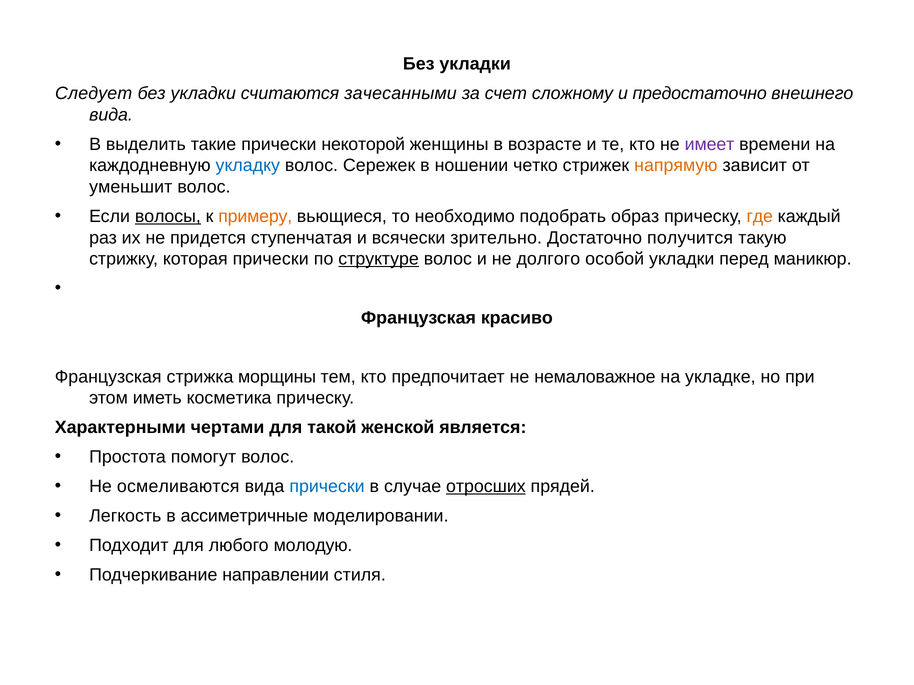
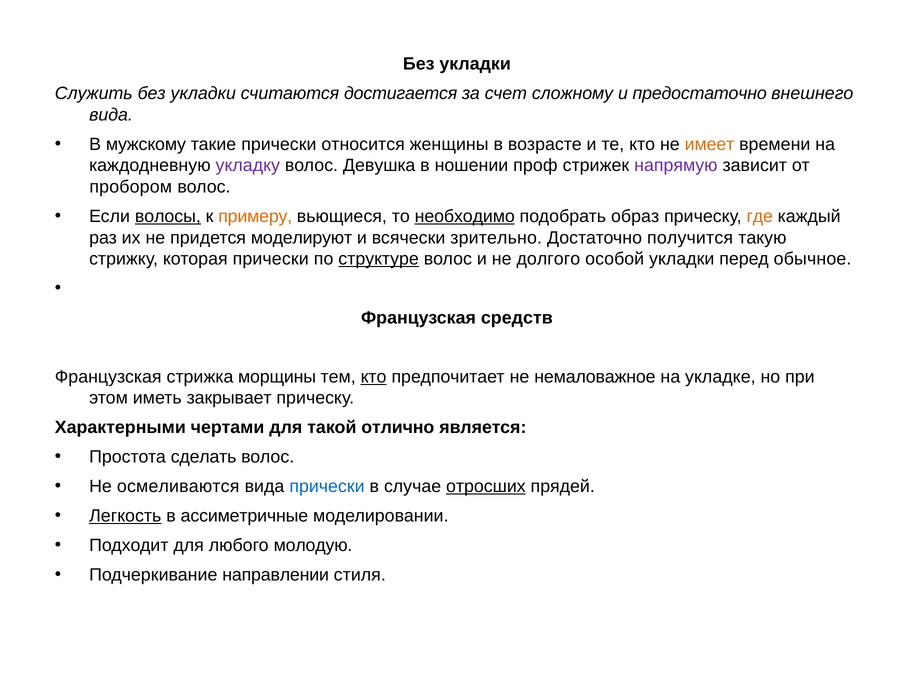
Следует: Следует -> Служить (94, 94)
зачесанными: зачесанными -> достигается (401, 94)
выделить: выделить -> мужскому (146, 144)
некоторой: некоторой -> относится (363, 144)
имеет colour: purple -> orange (710, 144)
укладку colour: blue -> purple (248, 166)
Сережек: Сережек -> Девушка (379, 166)
четко: четко -> проф (535, 166)
напрямую colour: orange -> purple (676, 166)
уменьшит: уменьшит -> пробором (131, 187)
необходимо underline: none -> present (465, 217)
ступенчатая: ступенчатая -> моделируют (302, 238)
маникюр: маникюр -> обычное (813, 259)
красиво: красиво -> средств (517, 318)
кто underline: none -> present (374, 377)
косметика: косметика -> закрывает (229, 398)
женской: женской -> отлично (398, 428)
помогут: помогут -> сделать (204, 457)
Легкость underline: none -> present (125, 516)
